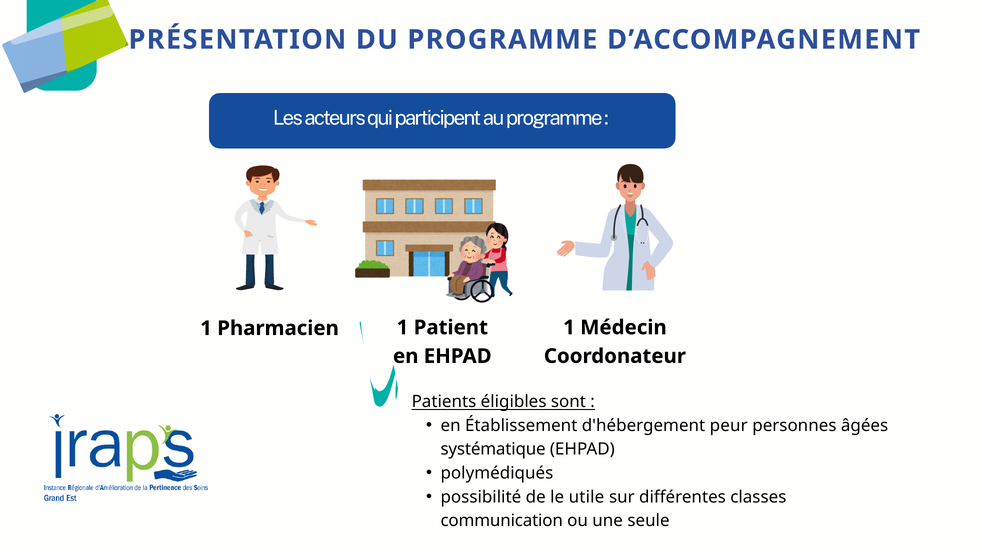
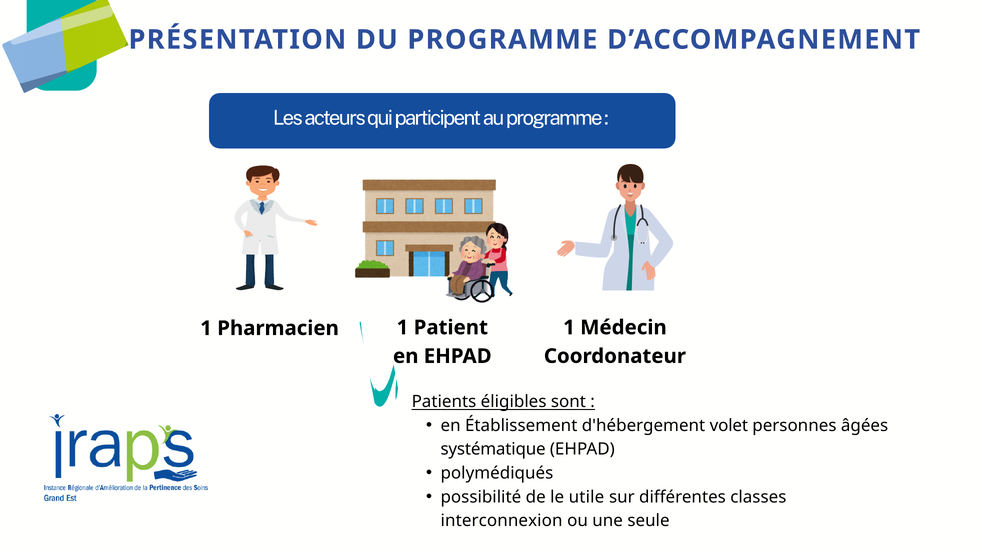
peur: peur -> volet (729, 426)
communication: communication -> interconnexion (502, 521)
